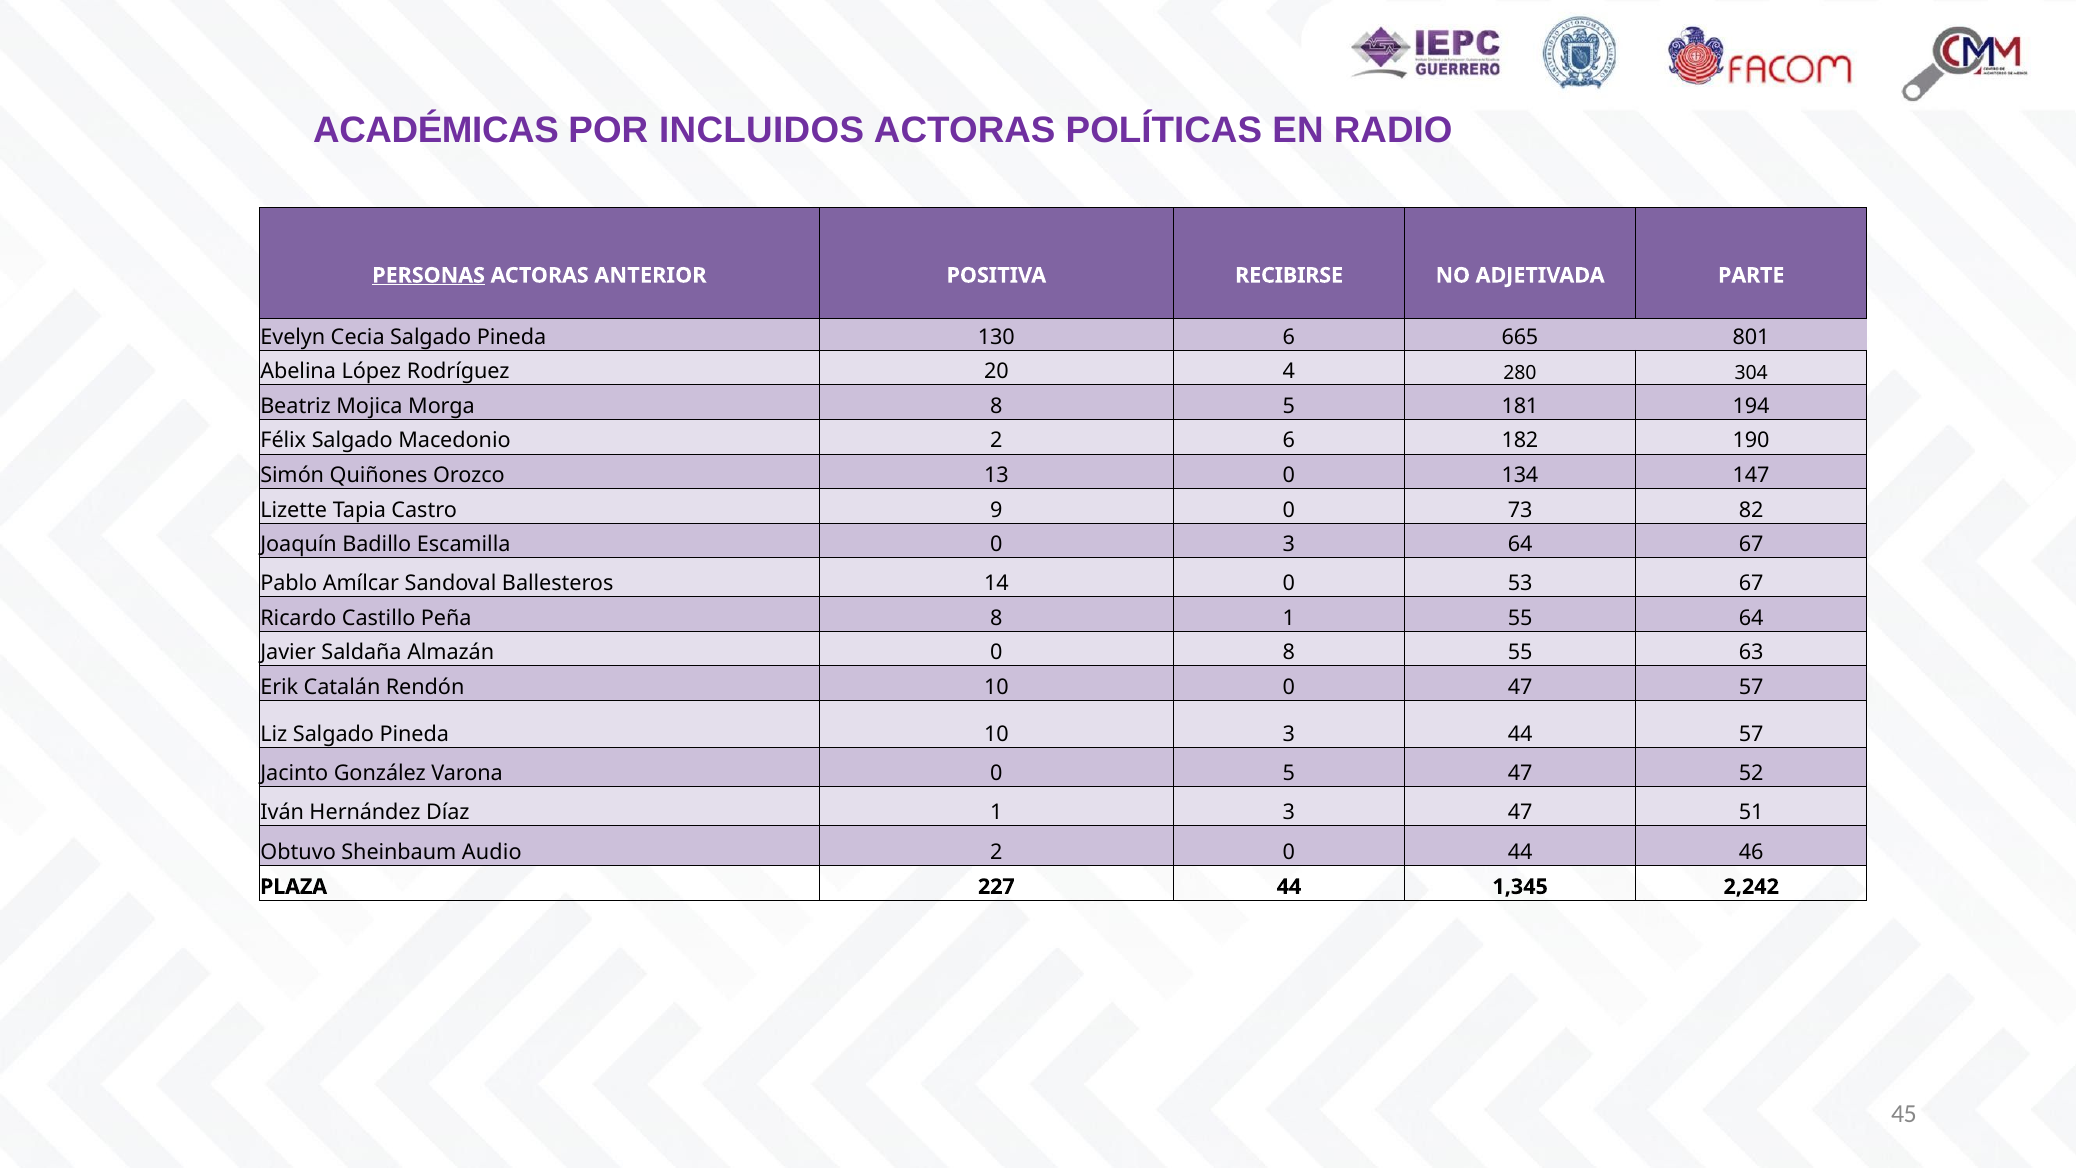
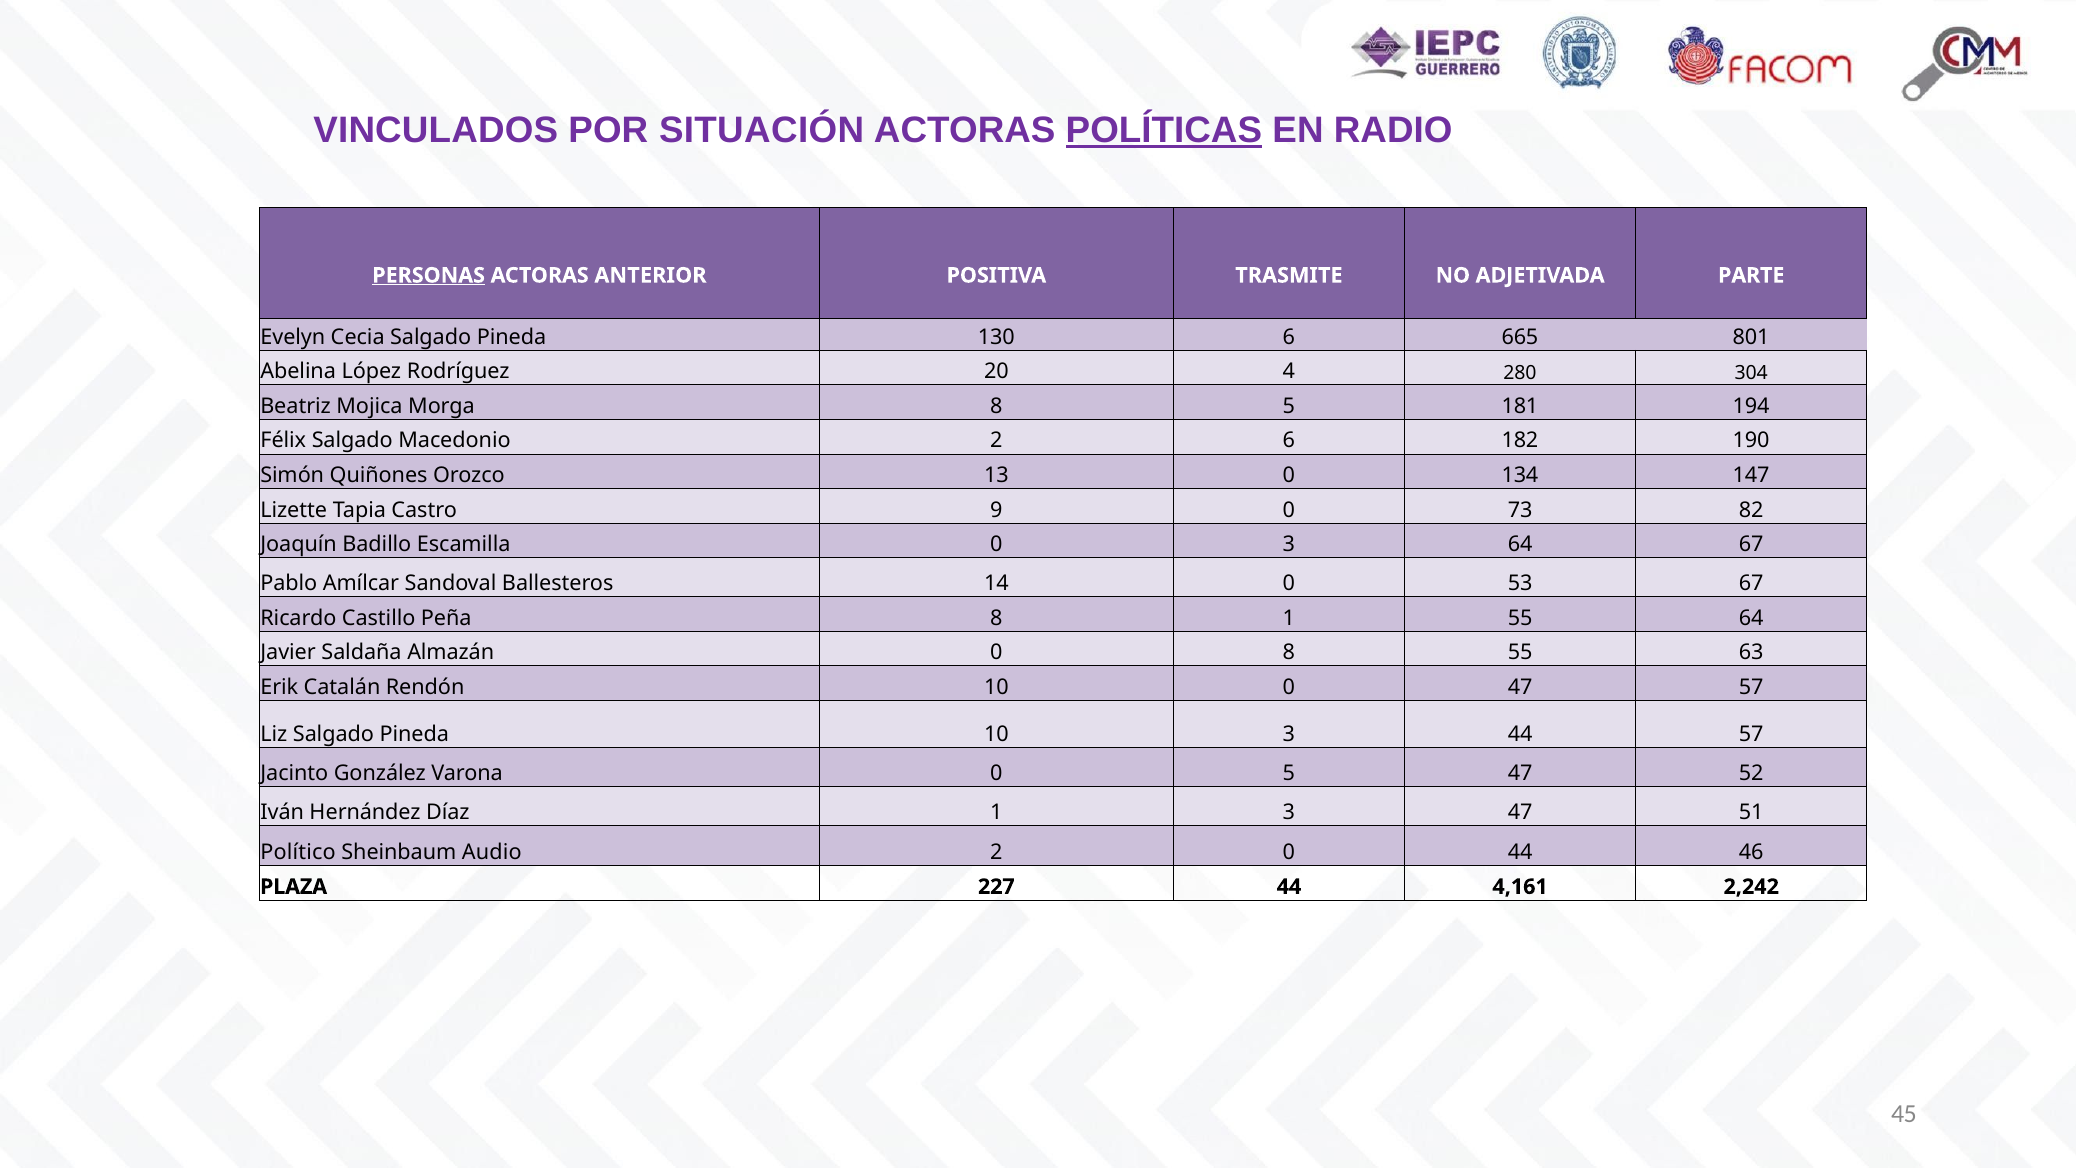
ACADÉMICAS: ACADÉMICAS -> VINCULADOS (436, 131)
INCLUIDOS: INCLUIDOS -> SITUACIÓN (762, 131)
POLÍTICAS underline: none -> present (1164, 131)
RECIBIRSE: RECIBIRSE -> TRASMITE (1289, 275)
Obtuvo: Obtuvo -> Político (298, 852)
1,345: 1,345 -> 4,161 (1520, 887)
